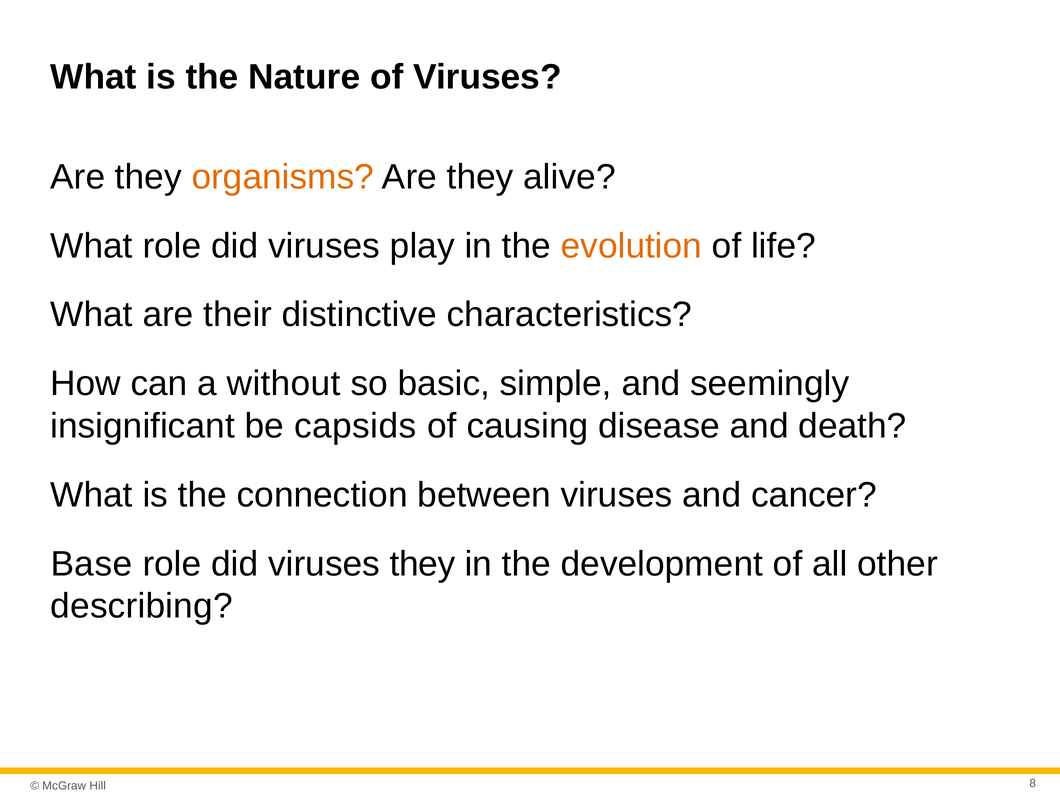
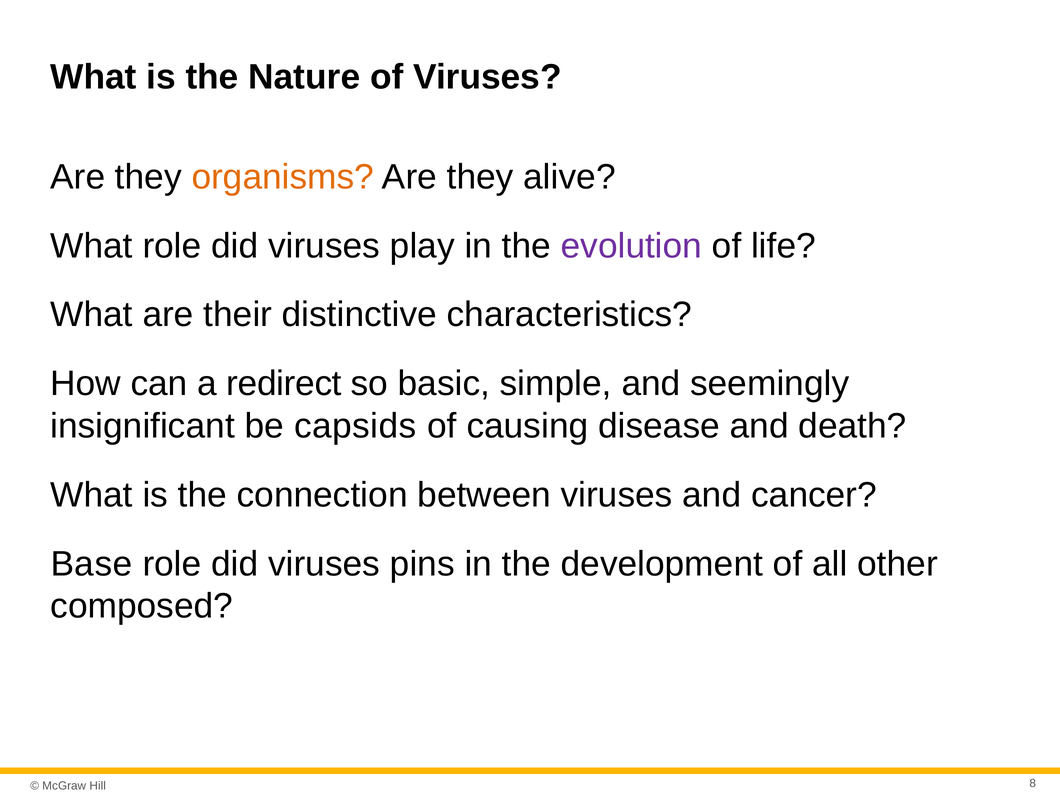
evolution colour: orange -> purple (631, 246)
without: without -> redirect (284, 384)
viruses they: they -> pins (422, 564)
describing: describing -> composed (142, 606)
